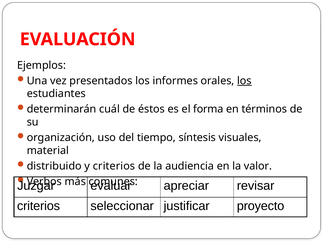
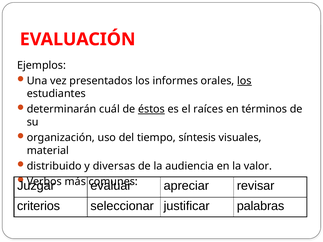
éstos underline: none -> present (151, 109)
forma: forma -> raíces (208, 109)
y criterios: criterios -> diversas (114, 166)
proyecto: proyecto -> palabras (261, 206)
